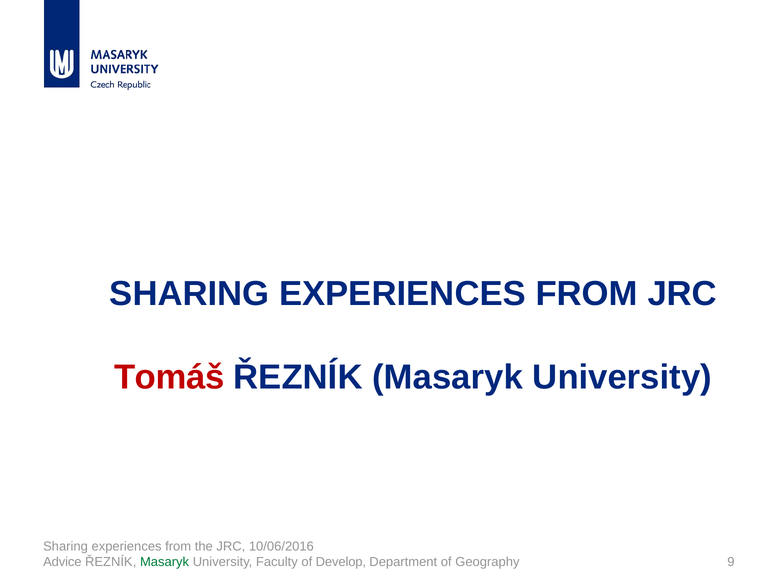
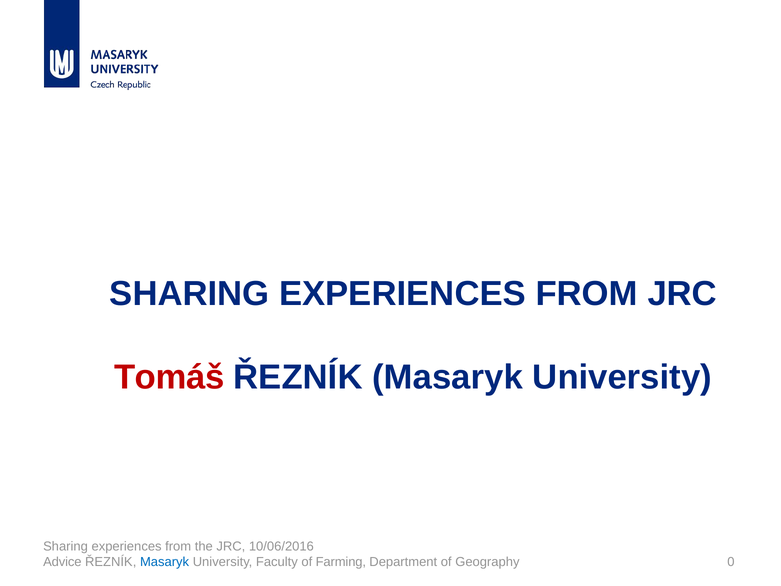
Masaryk colour: green -> blue (165, 562)
Develop: Develop -> Farming (341, 562)
9: 9 -> 0 (731, 562)
